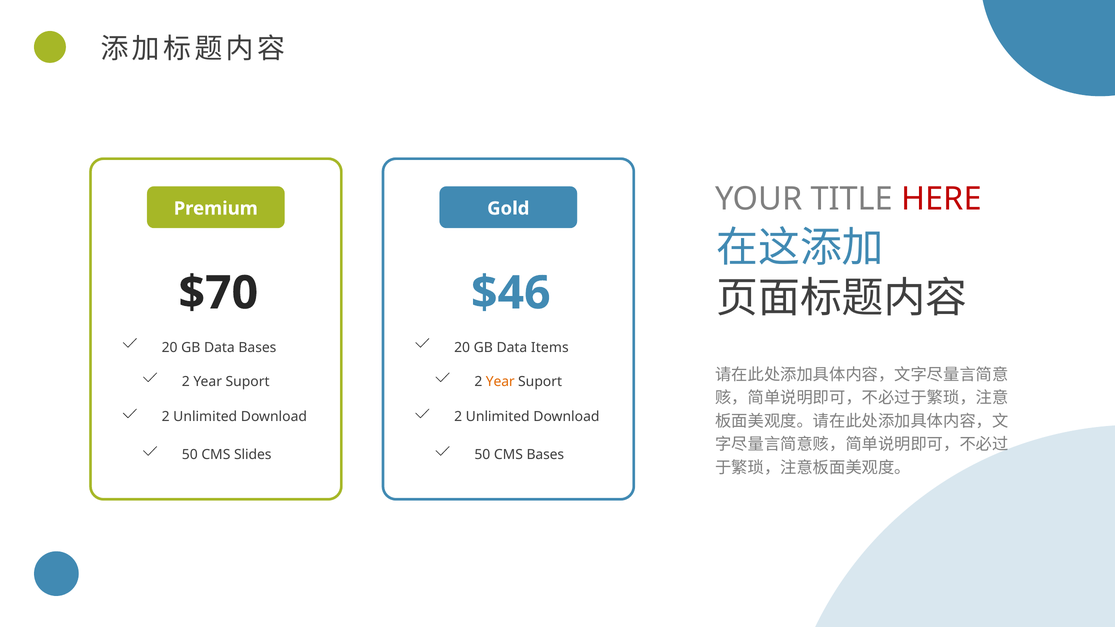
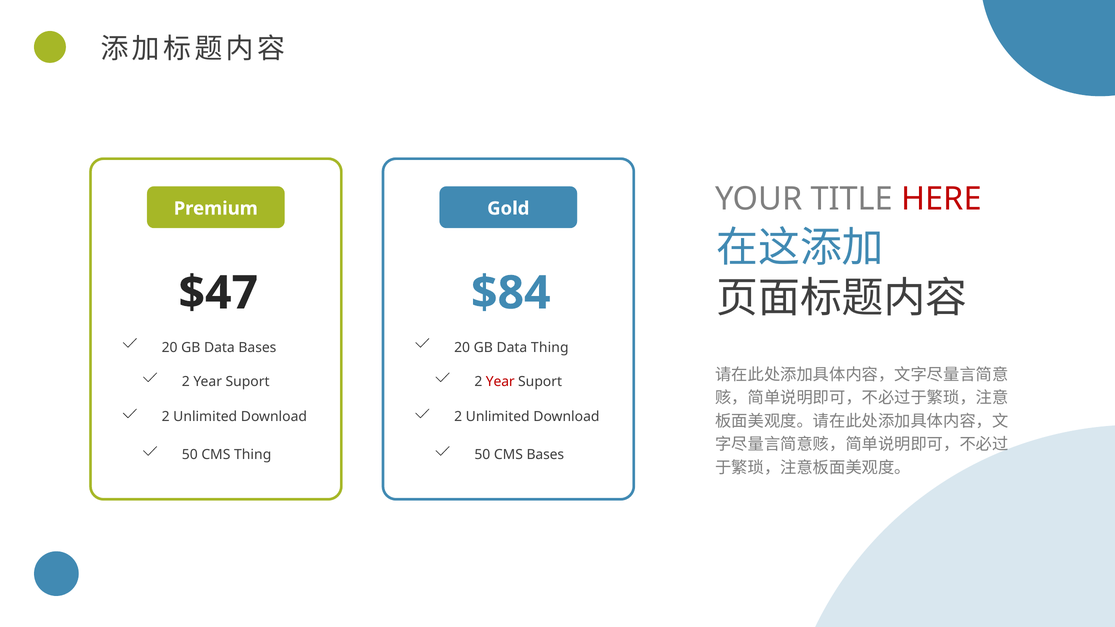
$70: $70 -> $47 (218, 293)
$46: $46 -> $84 (511, 293)
Data Items: Items -> Thing (550, 348)
Year colour: orange -> red (500, 382)
CMS Slides: Slides -> Thing (253, 455)
